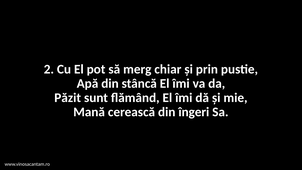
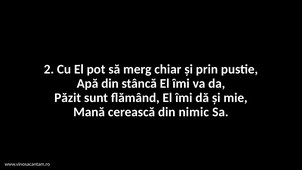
îngeri: îngeri -> nimic (194, 112)
